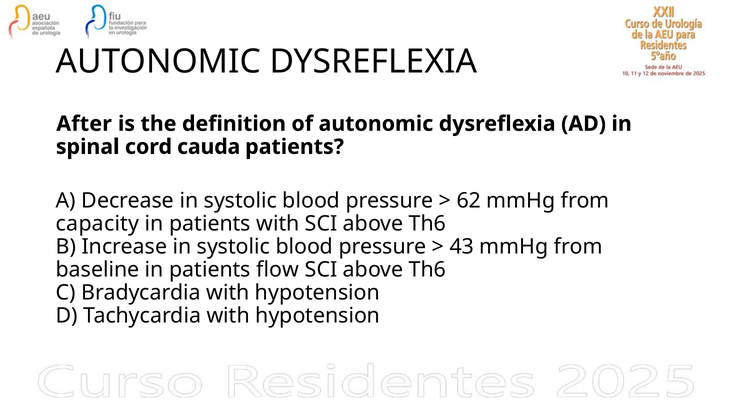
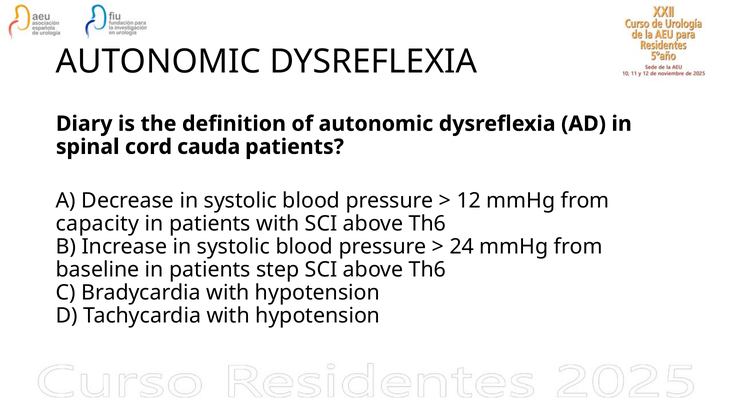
After: After -> Diary (84, 124)
62: 62 -> 12 (469, 201)
43: 43 -> 24 (462, 247)
flow: flow -> step (278, 270)
